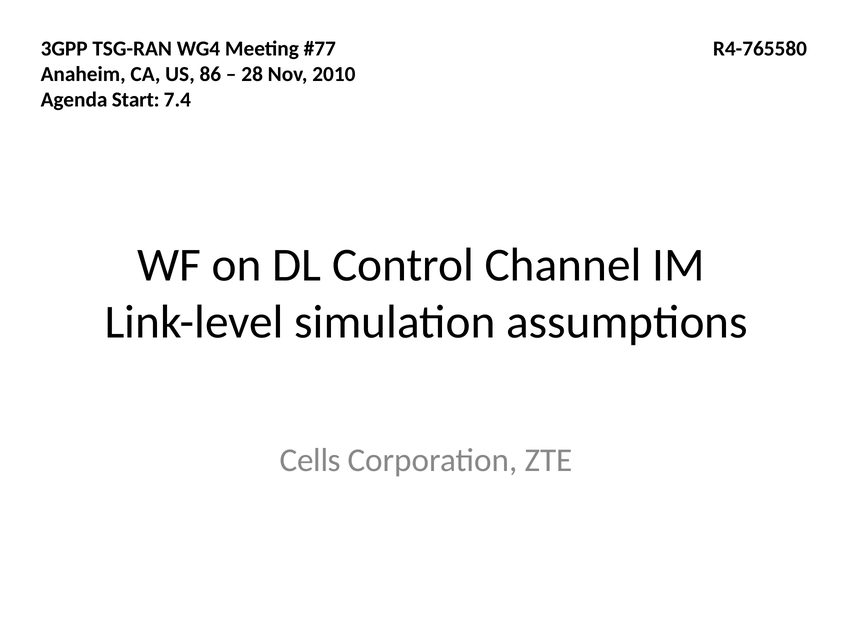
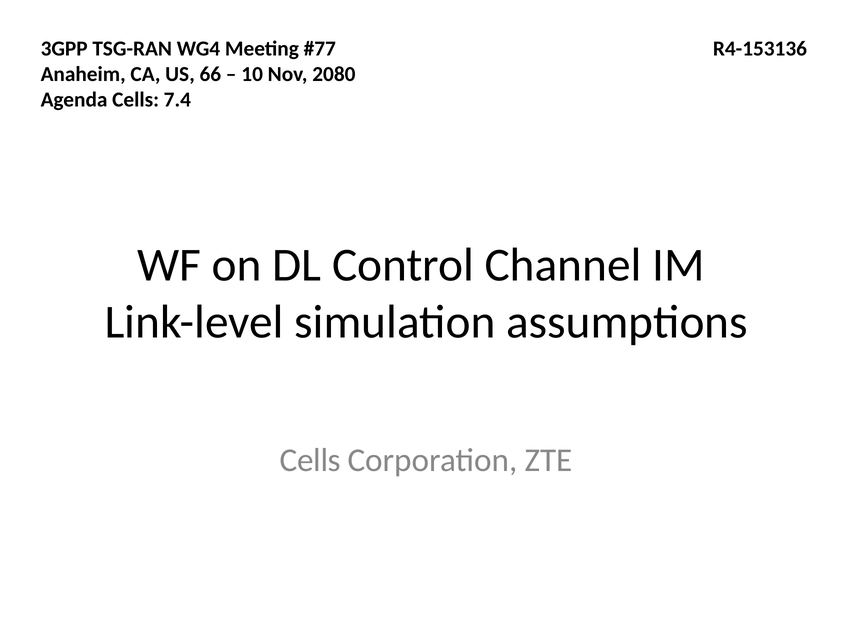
R4-765580: R4-765580 -> R4-153136 (760, 49)
86: 86 -> 66 (210, 74)
28: 28 -> 10 (252, 74)
2010: 2010 -> 2080 (334, 74)
Agenda Start: Start -> Cells (136, 100)
